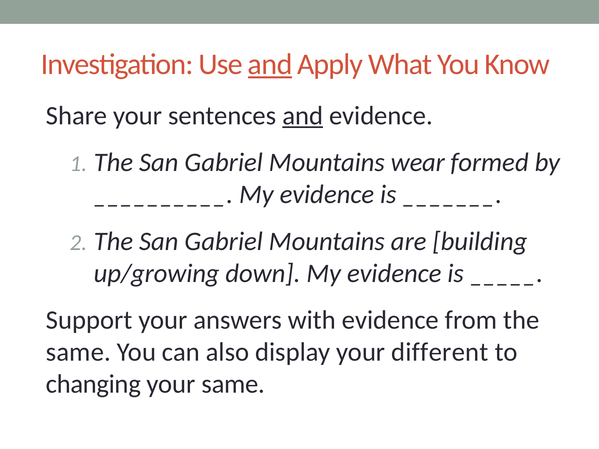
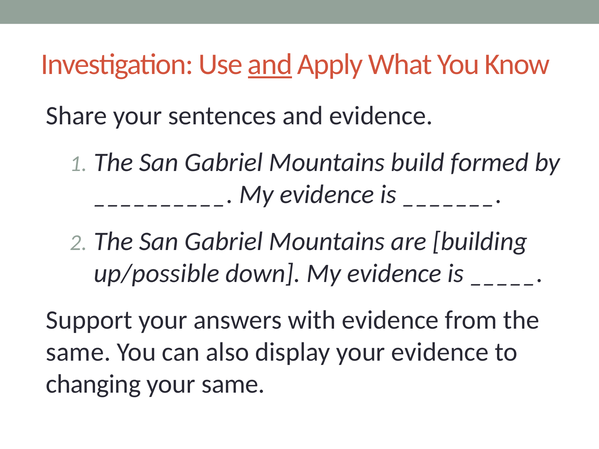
and underline: present -> none (303, 116)
wear: wear -> build (418, 163)
up/growing: up/growing -> up/possible (157, 273)
your different: different -> evidence (440, 352)
